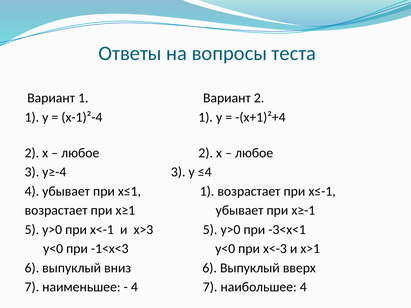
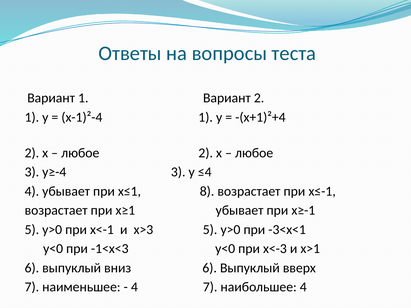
x≤1 1: 1 -> 8 (207, 191)
